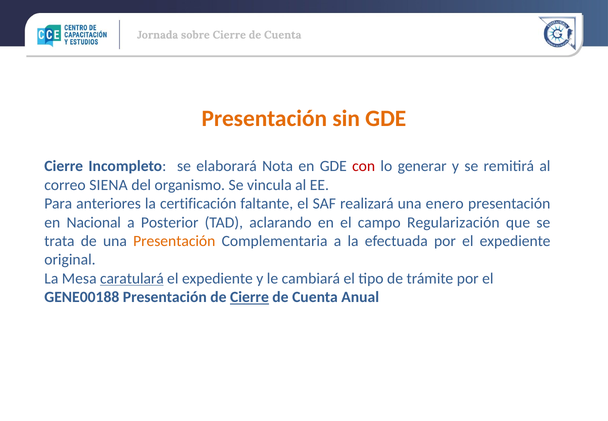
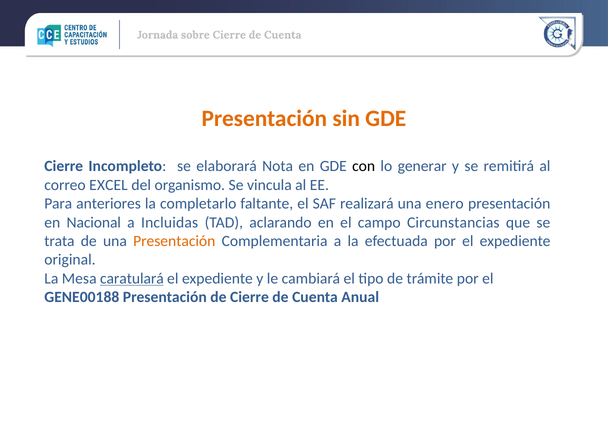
con colour: red -> black (364, 166)
SIENA: SIENA -> EXCEL (109, 185)
certificación: certificación -> completarlo (198, 204)
Posterior: Posterior -> Incluidas (170, 222)
Regularización: Regularización -> Circunstancias (453, 222)
Cierre underline: present -> none (249, 297)
